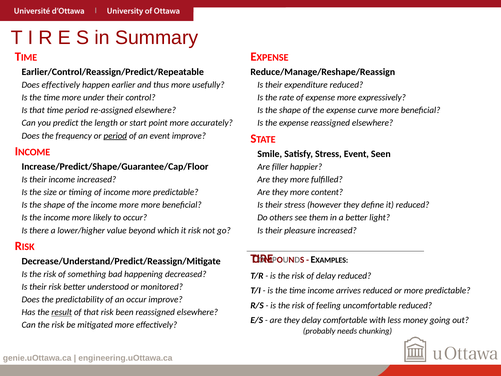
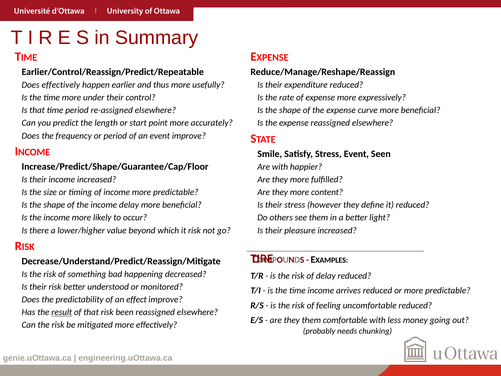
period underline: present -> none (115, 136)
Are filler: filler -> with (280, 167)
of the income more: more -> delay (129, 205)
an occur: occur -> effect (136, 299)
they delay: delay -> them (311, 320)
